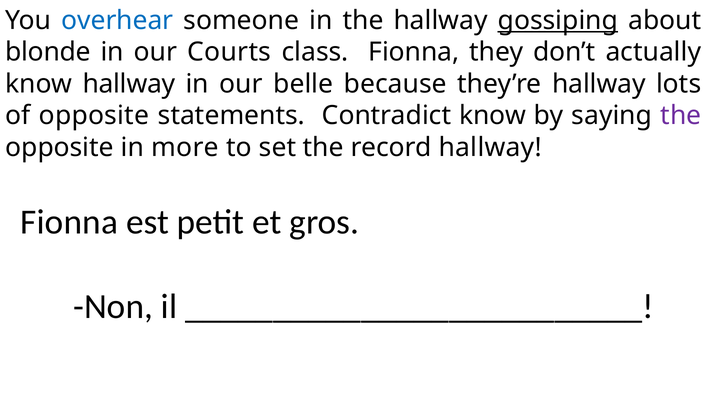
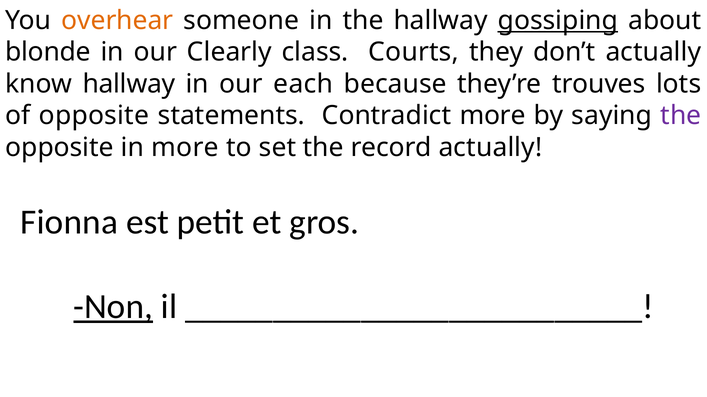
overhear colour: blue -> orange (117, 20)
Courts: Courts -> Clearly (229, 52)
class Fionna: Fionna -> Courts (414, 52)
belle: belle -> each (303, 84)
they’re hallway: hallway -> trouves (599, 84)
Contradict know: know -> more (493, 116)
record hallway: hallway -> actually (490, 148)
Non underline: none -> present (113, 307)
